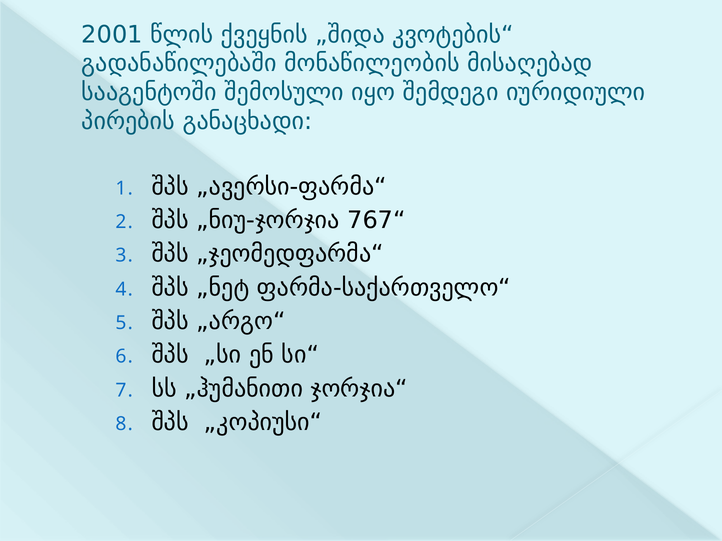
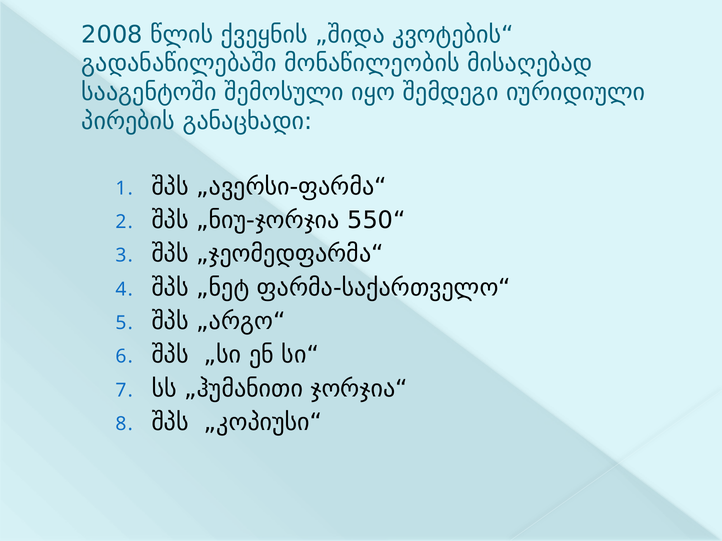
2001: 2001 -> 2008 (112, 35)
767“: 767“ -> 550“ (376, 221)
